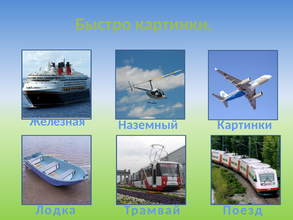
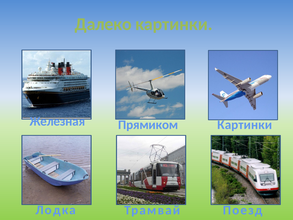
Быстро: Быстро -> Далеко (103, 24)
Наземный: Наземный -> Прямиком (148, 125)
